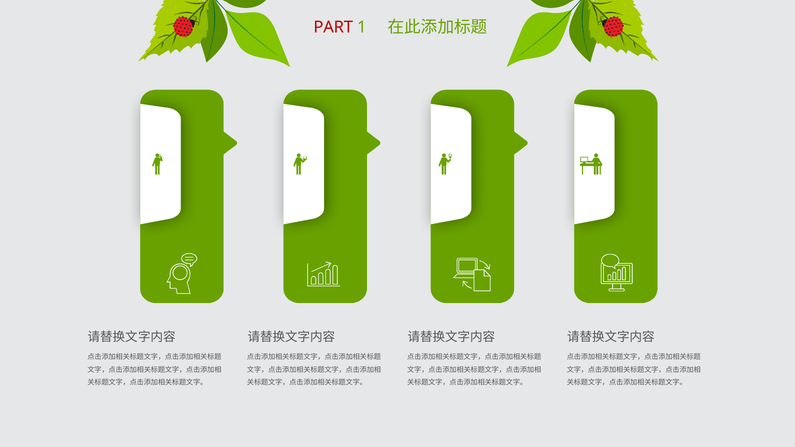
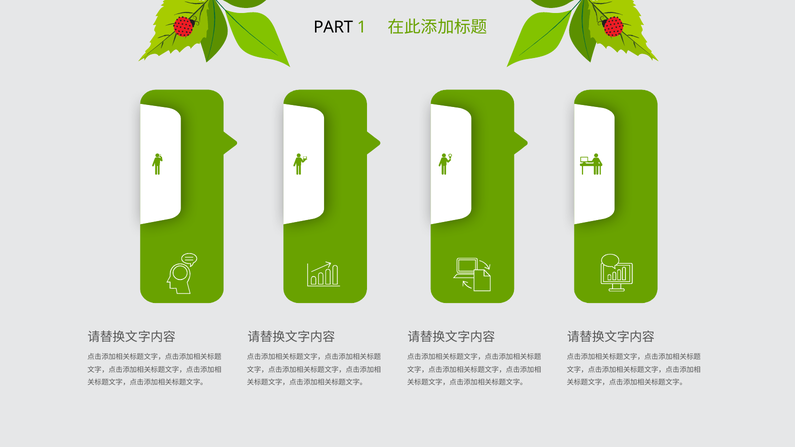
PART colour: red -> black (333, 28)
